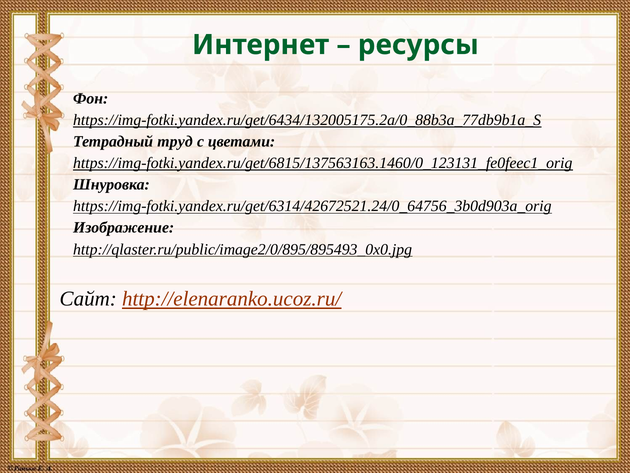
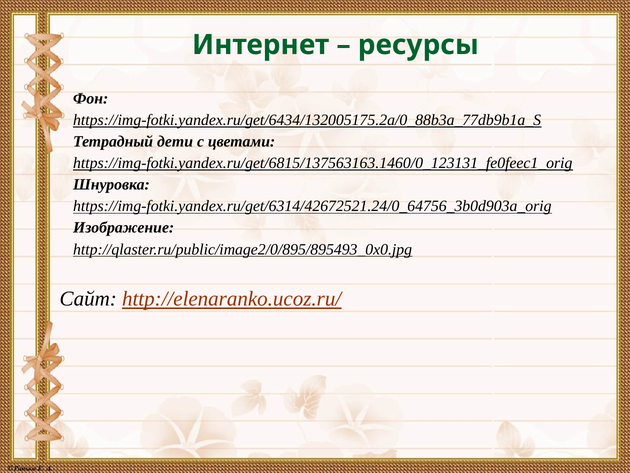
труд: труд -> дети (175, 141)
